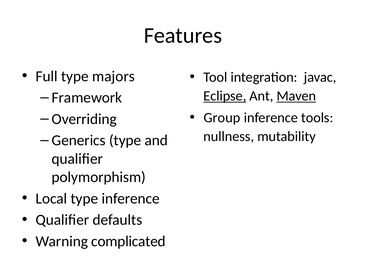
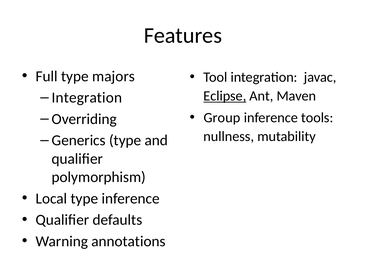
Framework: Framework -> Integration (87, 97)
Maven underline: present -> none (296, 96)
complicated: complicated -> annotations (128, 241)
